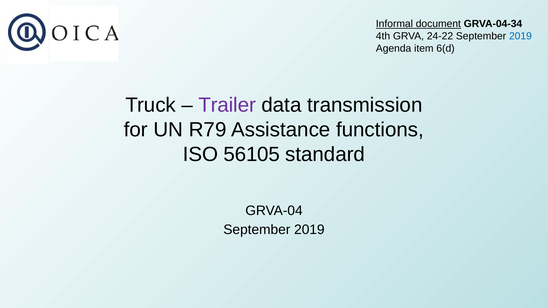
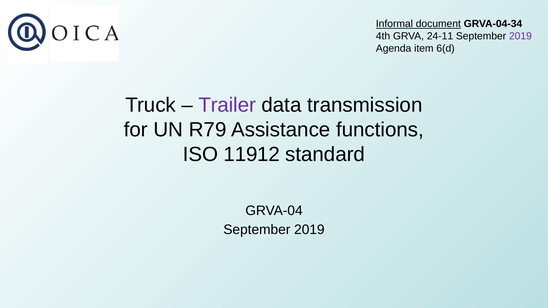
24-22: 24-22 -> 24-11 (440, 36)
2019 colour: blue -> purple (520, 36)
56105: 56105 -> 11912 (252, 155)
